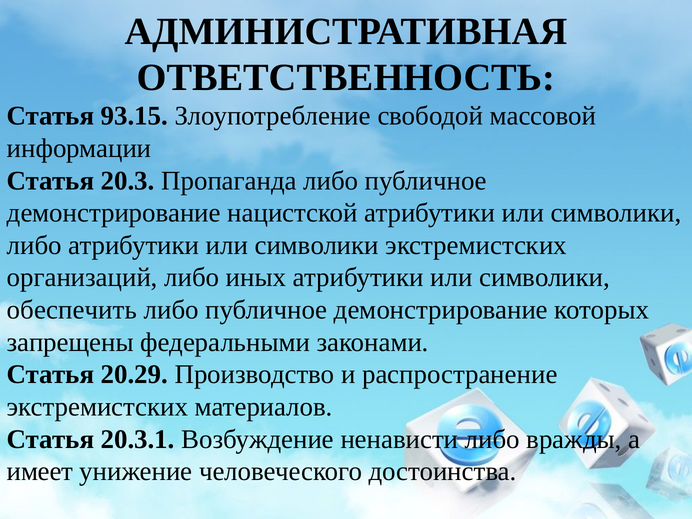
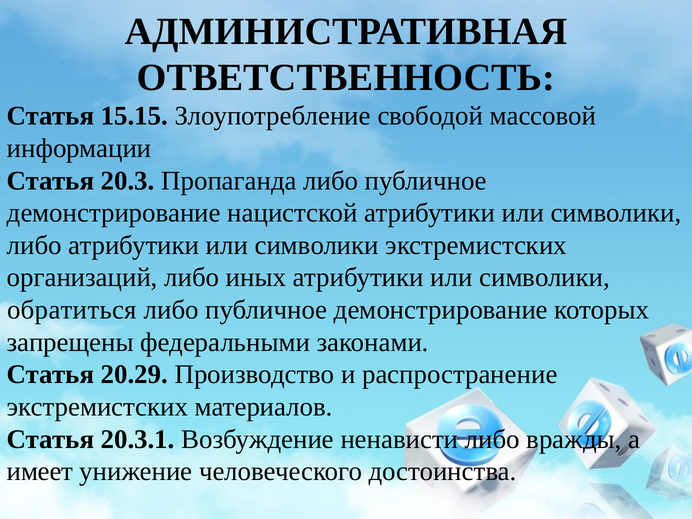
93.15: 93.15 -> 15.15 (134, 116)
обеспечить: обеспечить -> обратиться (72, 310)
